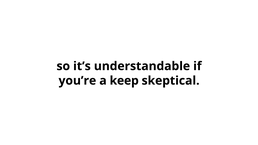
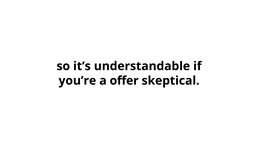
keep: keep -> offer (124, 81)
